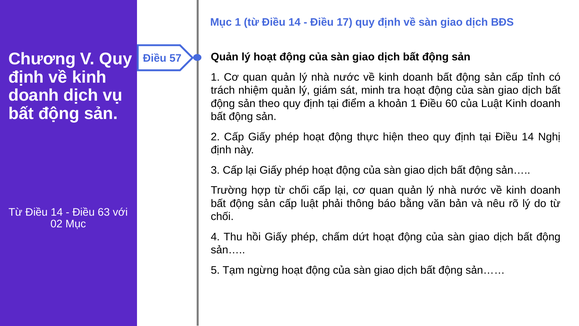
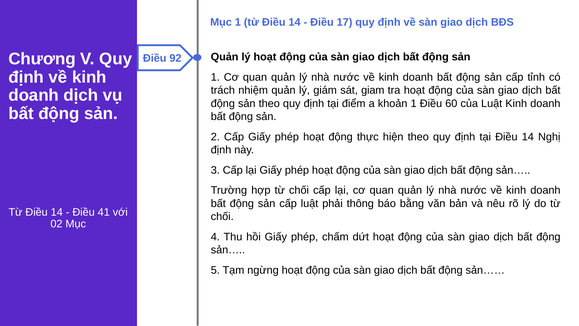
57: 57 -> 92 (175, 58)
minh: minh -> giam (373, 90)
63: 63 -> 41 (104, 212)
